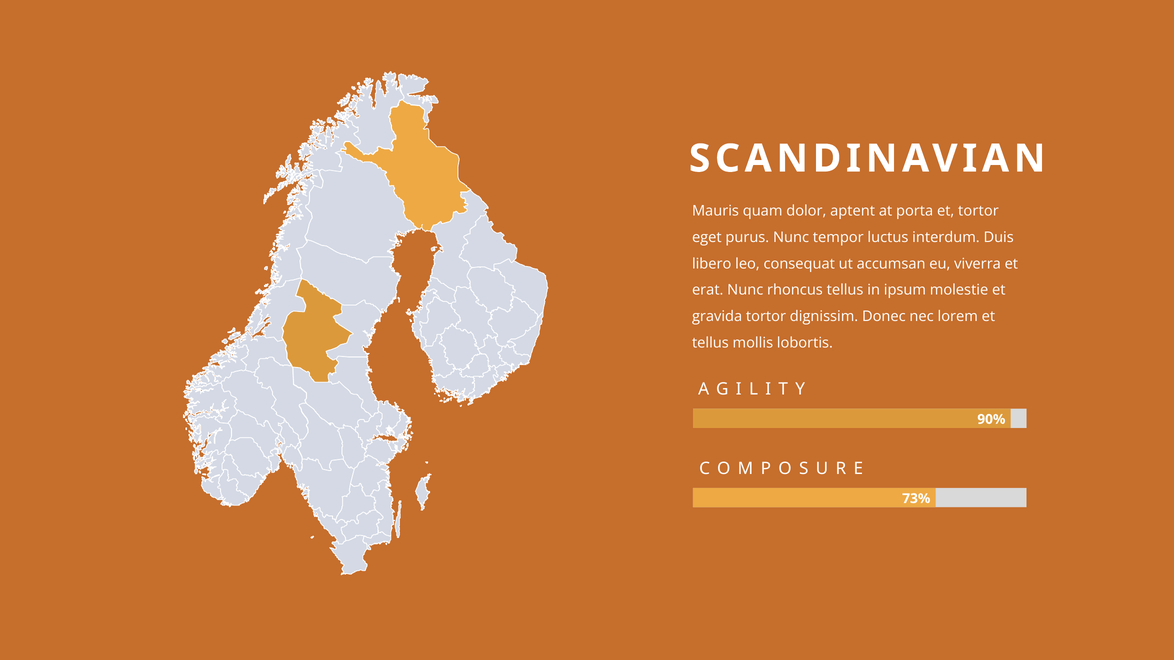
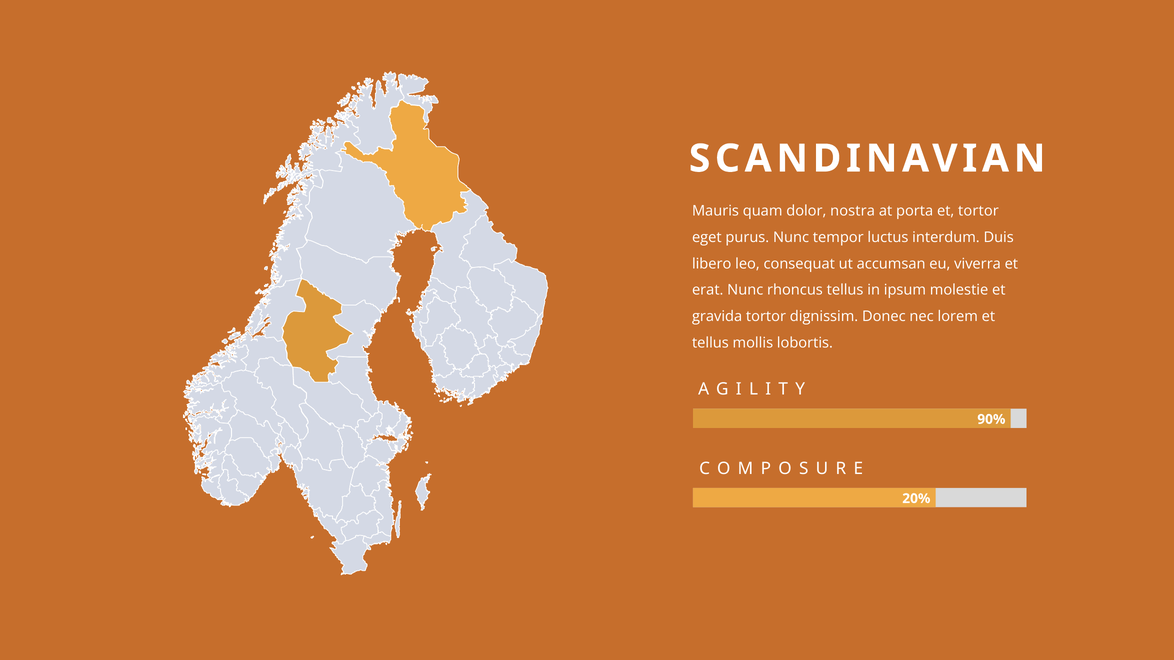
aptent: aptent -> nostra (853, 211)
73%: 73% -> 20% (916, 499)
